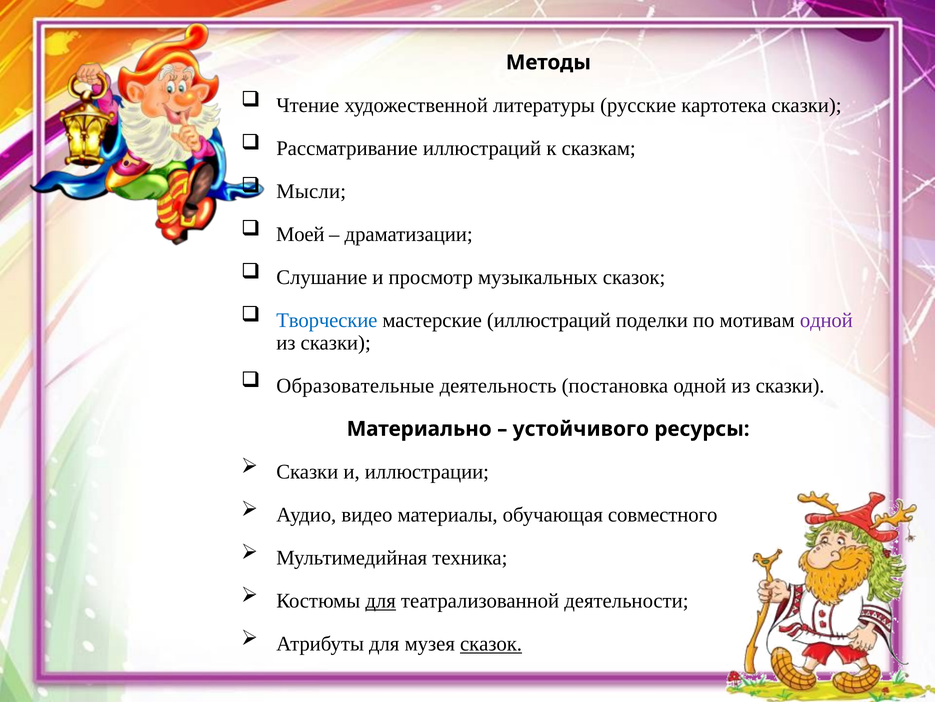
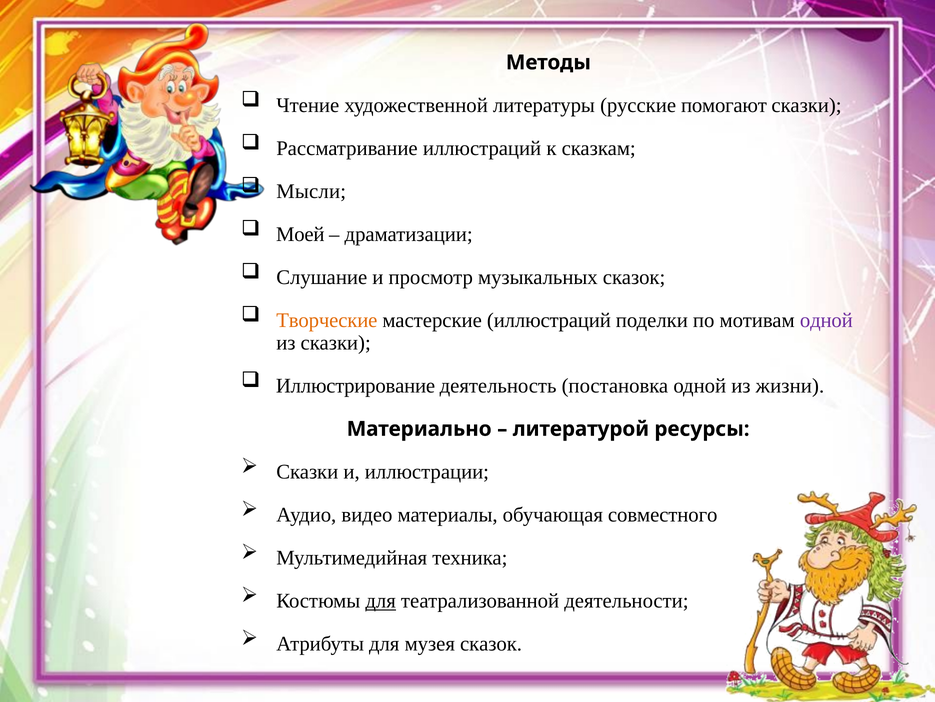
картотека: картотека -> помогают (724, 105)
Творческие colour: blue -> orange (327, 320)
Образовательные: Образовательные -> Иллюстрирование (356, 386)
постановка одной из сказки: сказки -> жизни (790, 386)
устойчивого: устойчивого -> литературой (581, 429)
сказок underline: present -> none (491, 643)
